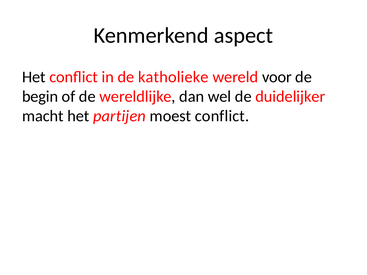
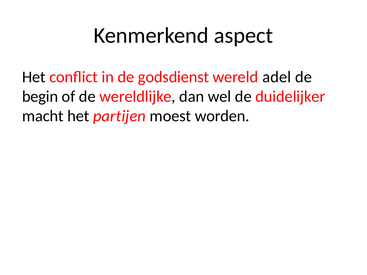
katholieke: katholieke -> godsdienst (174, 77)
voor: voor -> adel (277, 77)
moest conflict: conflict -> worden (222, 116)
